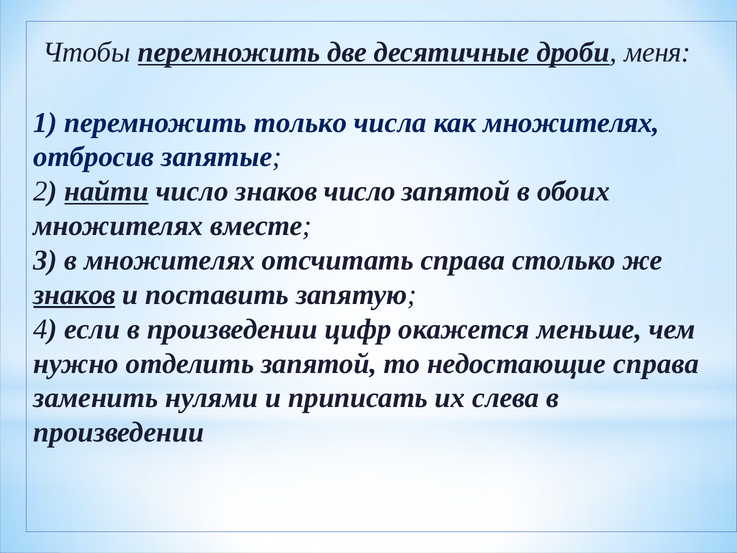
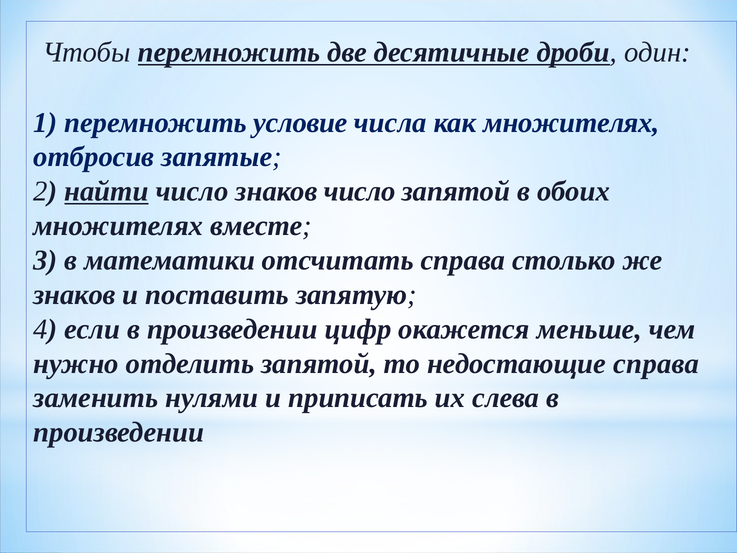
меня: меня -> один (657, 52)
только: только -> условие (301, 123)
в множителях: множителях -> математики (170, 260)
знаков underline: present -> none (74, 295)
